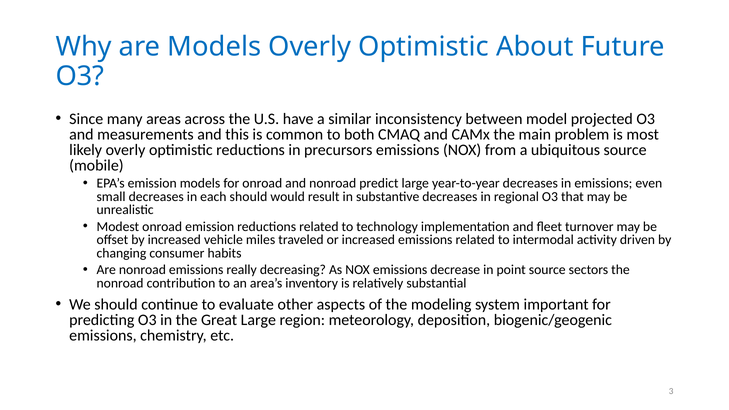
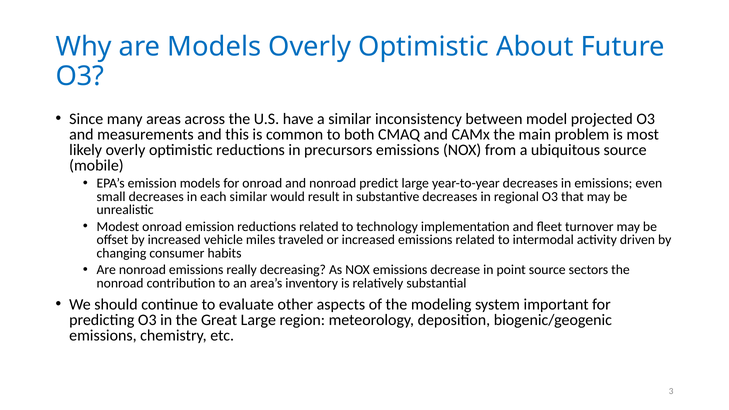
each should: should -> similar (248, 197)
